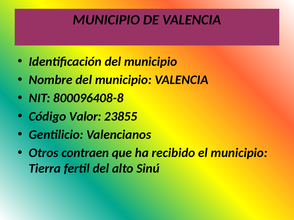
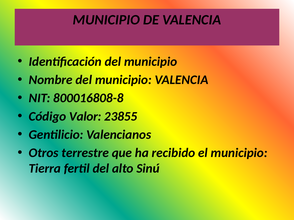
800096408-8: 800096408-8 -> 800016808-8 (88, 98)
contraen: contraen -> terrestre (85, 153)
